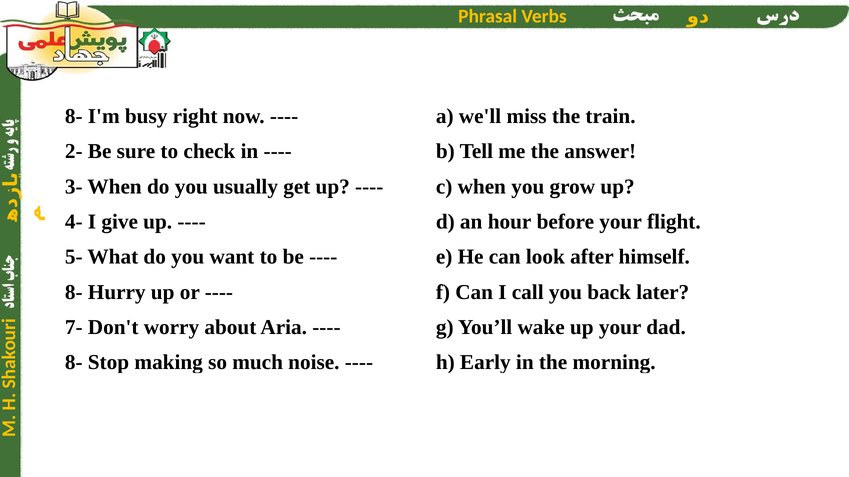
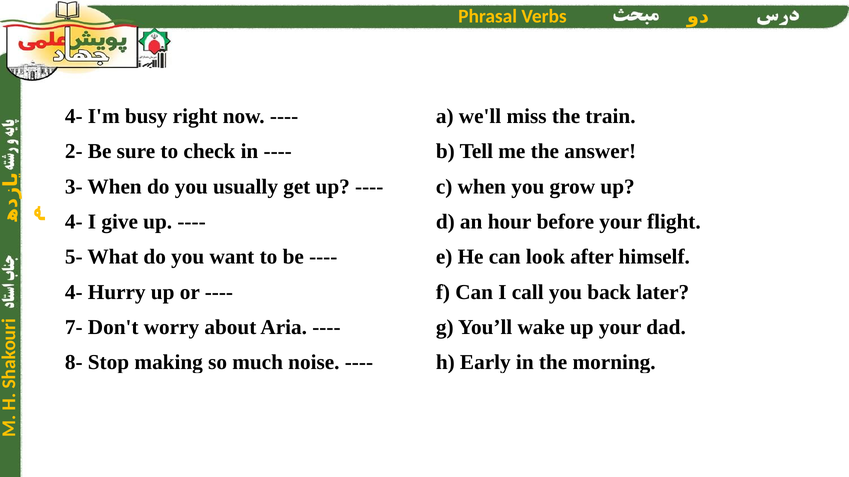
8-: 8- -> 4- (74, 116)
8-: 8- -> 4- (74, 292)
